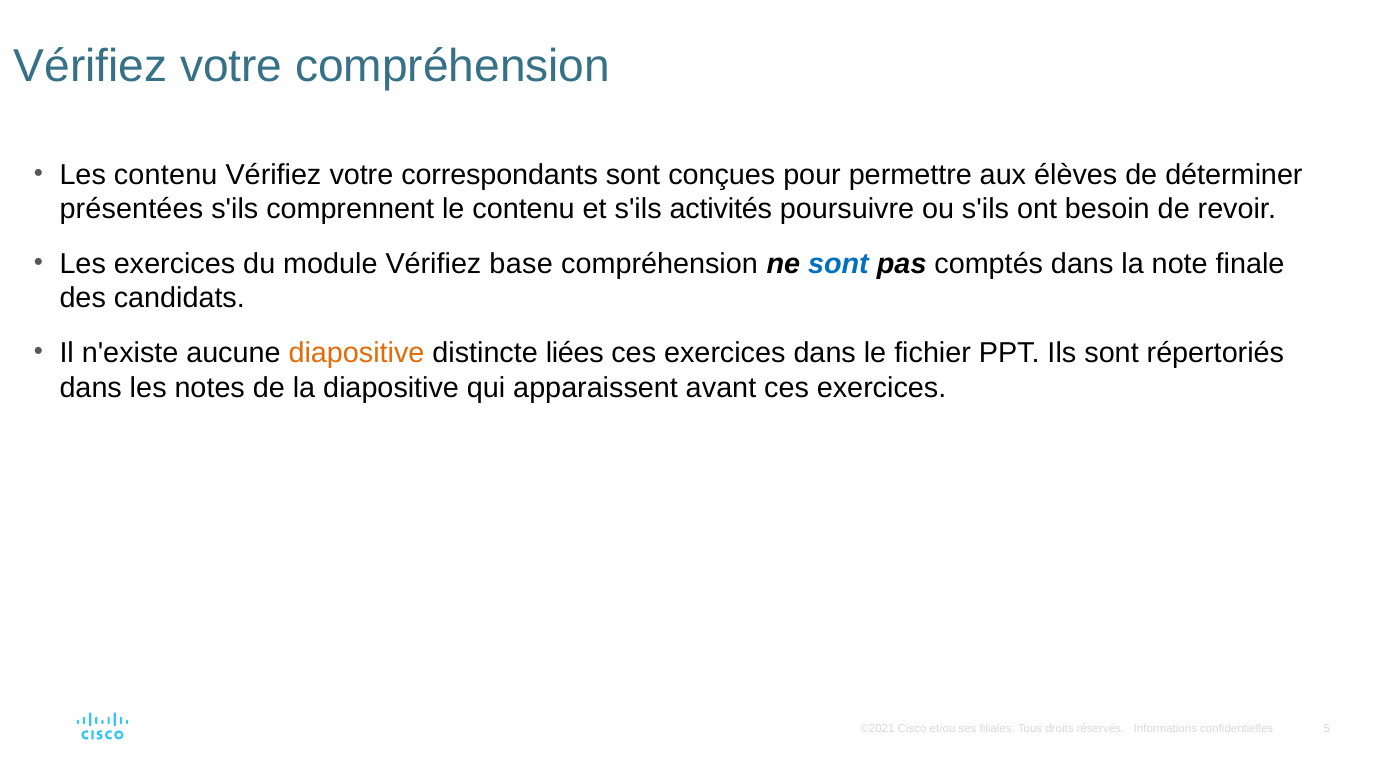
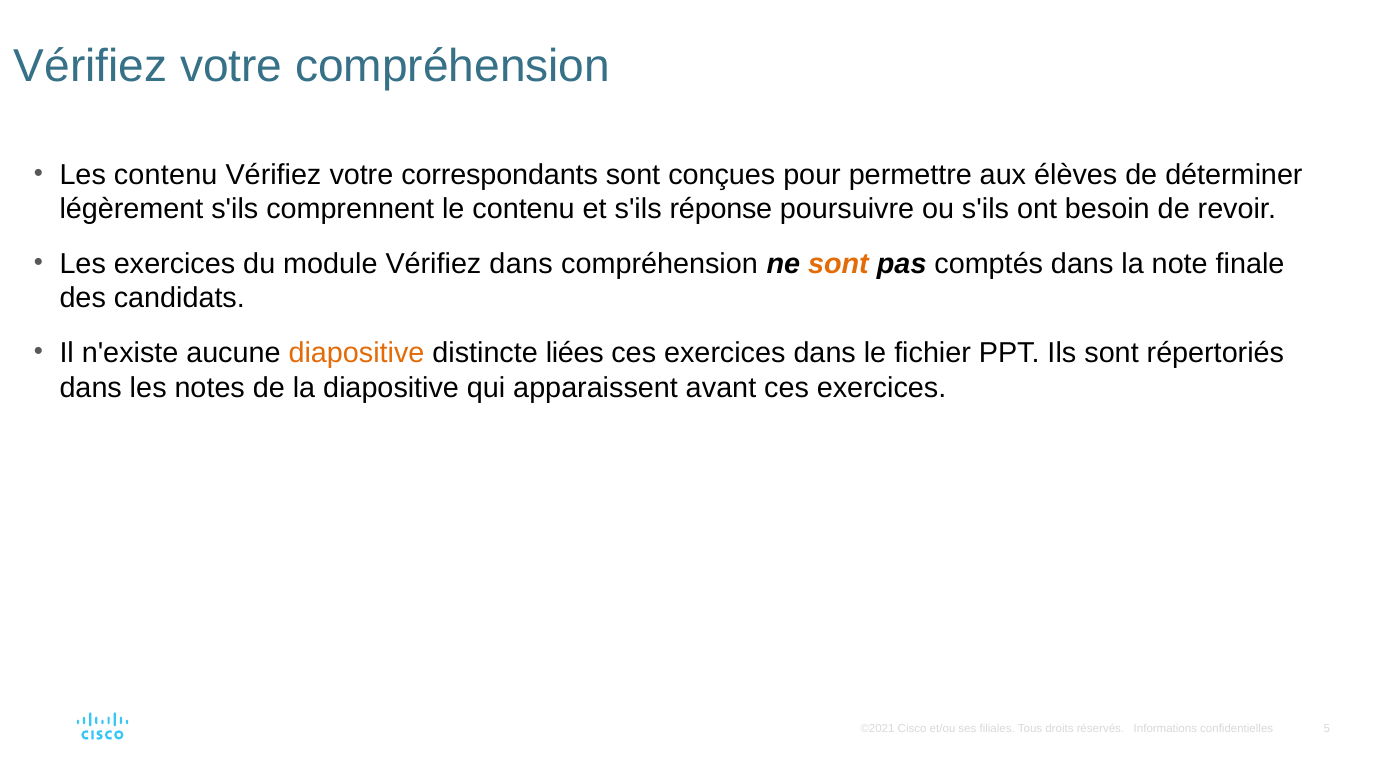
présentées: présentées -> légèrement (131, 209)
activités: activités -> réponse (721, 209)
Vérifiez base: base -> dans (521, 264)
sont colour: blue -> orange (838, 264)
